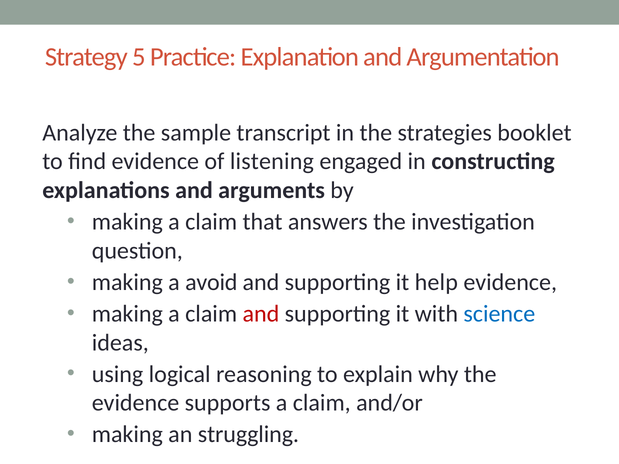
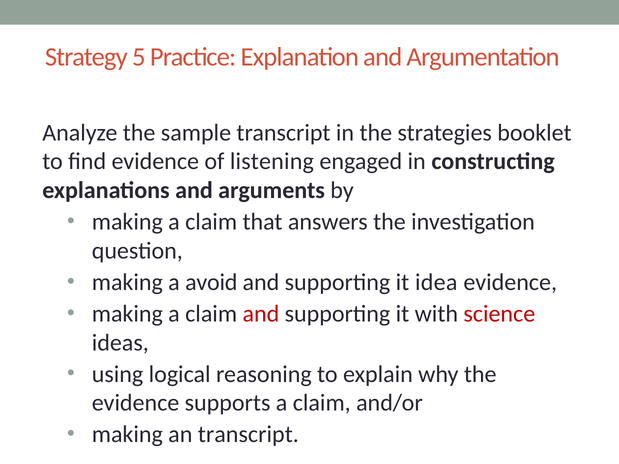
help: help -> idea (436, 282)
science colour: blue -> red (499, 314)
an struggling: struggling -> transcript (248, 435)
